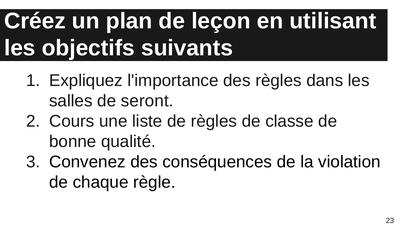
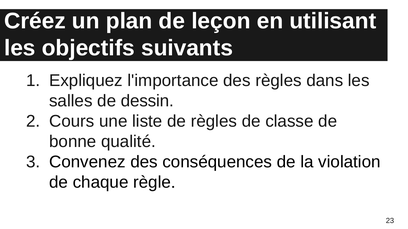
seront: seront -> dessin (147, 101)
